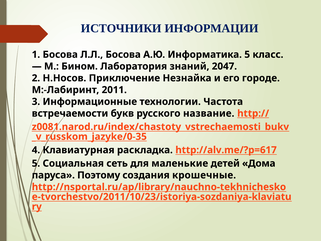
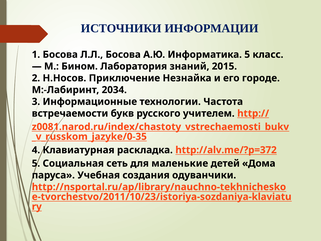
2047: 2047 -> 2015 (224, 66)
2011: 2011 -> 2034 (114, 90)
название: название -> учителем (209, 113)
http://alv.me/?p=617: http://alv.me/?p=617 -> http://alv.me/?p=372 (226, 150)
Поэтому: Поэтому -> Учебная (99, 175)
крошечные: крошечные -> одуванчики (204, 175)
